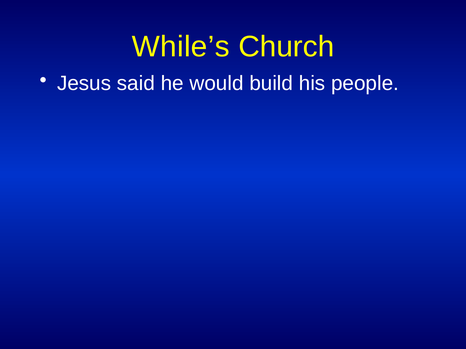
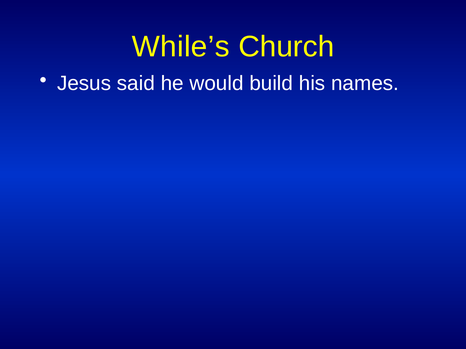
people: people -> names (365, 83)
